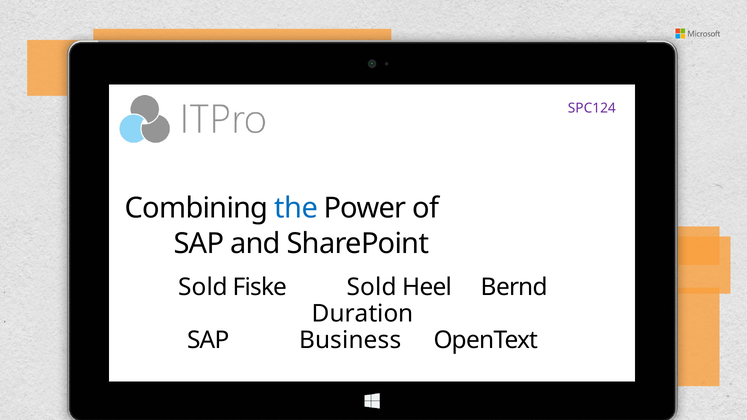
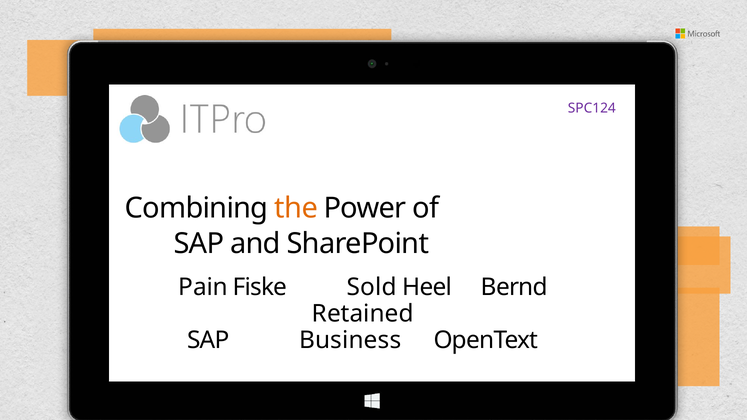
the colour: blue -> orange (296, 208)
Sold: Sold -> Pain (203, 287)
Duration: Duration -> Retained (363, 314)
